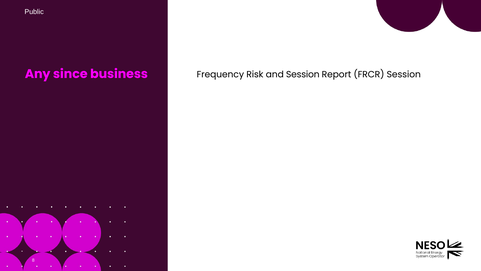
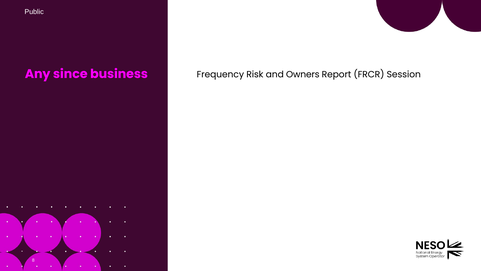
and Session: Session -> Owners (303, 75)
